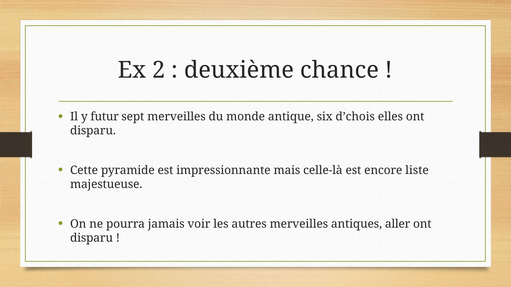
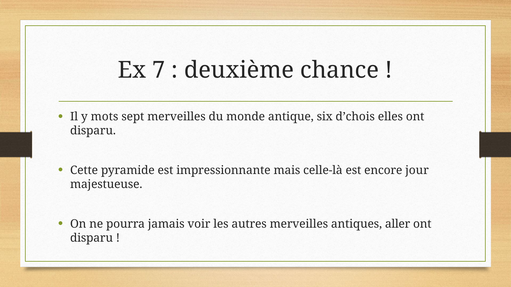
2: 2 -> 7 (159, 70)
futur: futur -> mots (105, 117)
liste: liste -> jour (417, 171)
